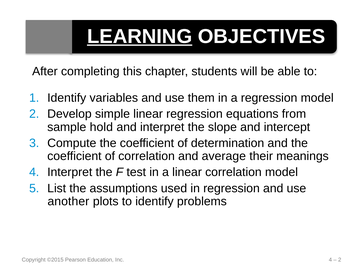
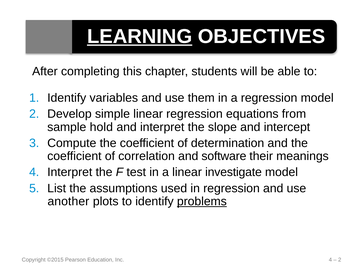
average: average -> software (224, 156)
linear correlation: correlation -> investigate (233, 172)
problems underline: none -> present (202, 202)
